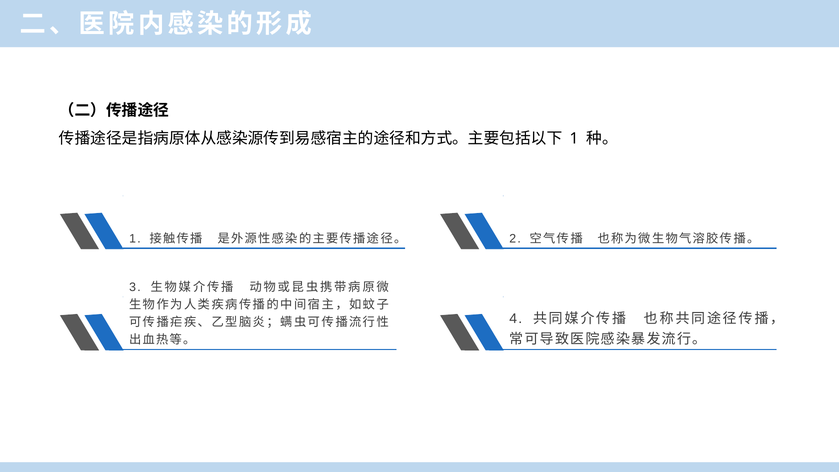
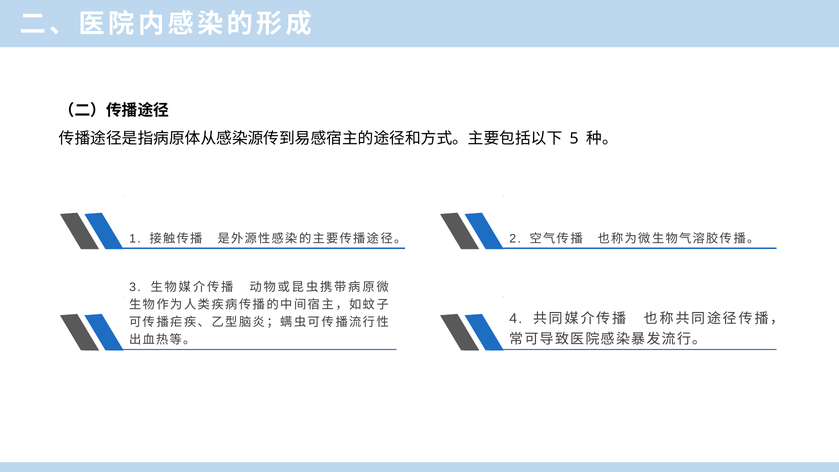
1: 1 -> 5 (574, 139)
